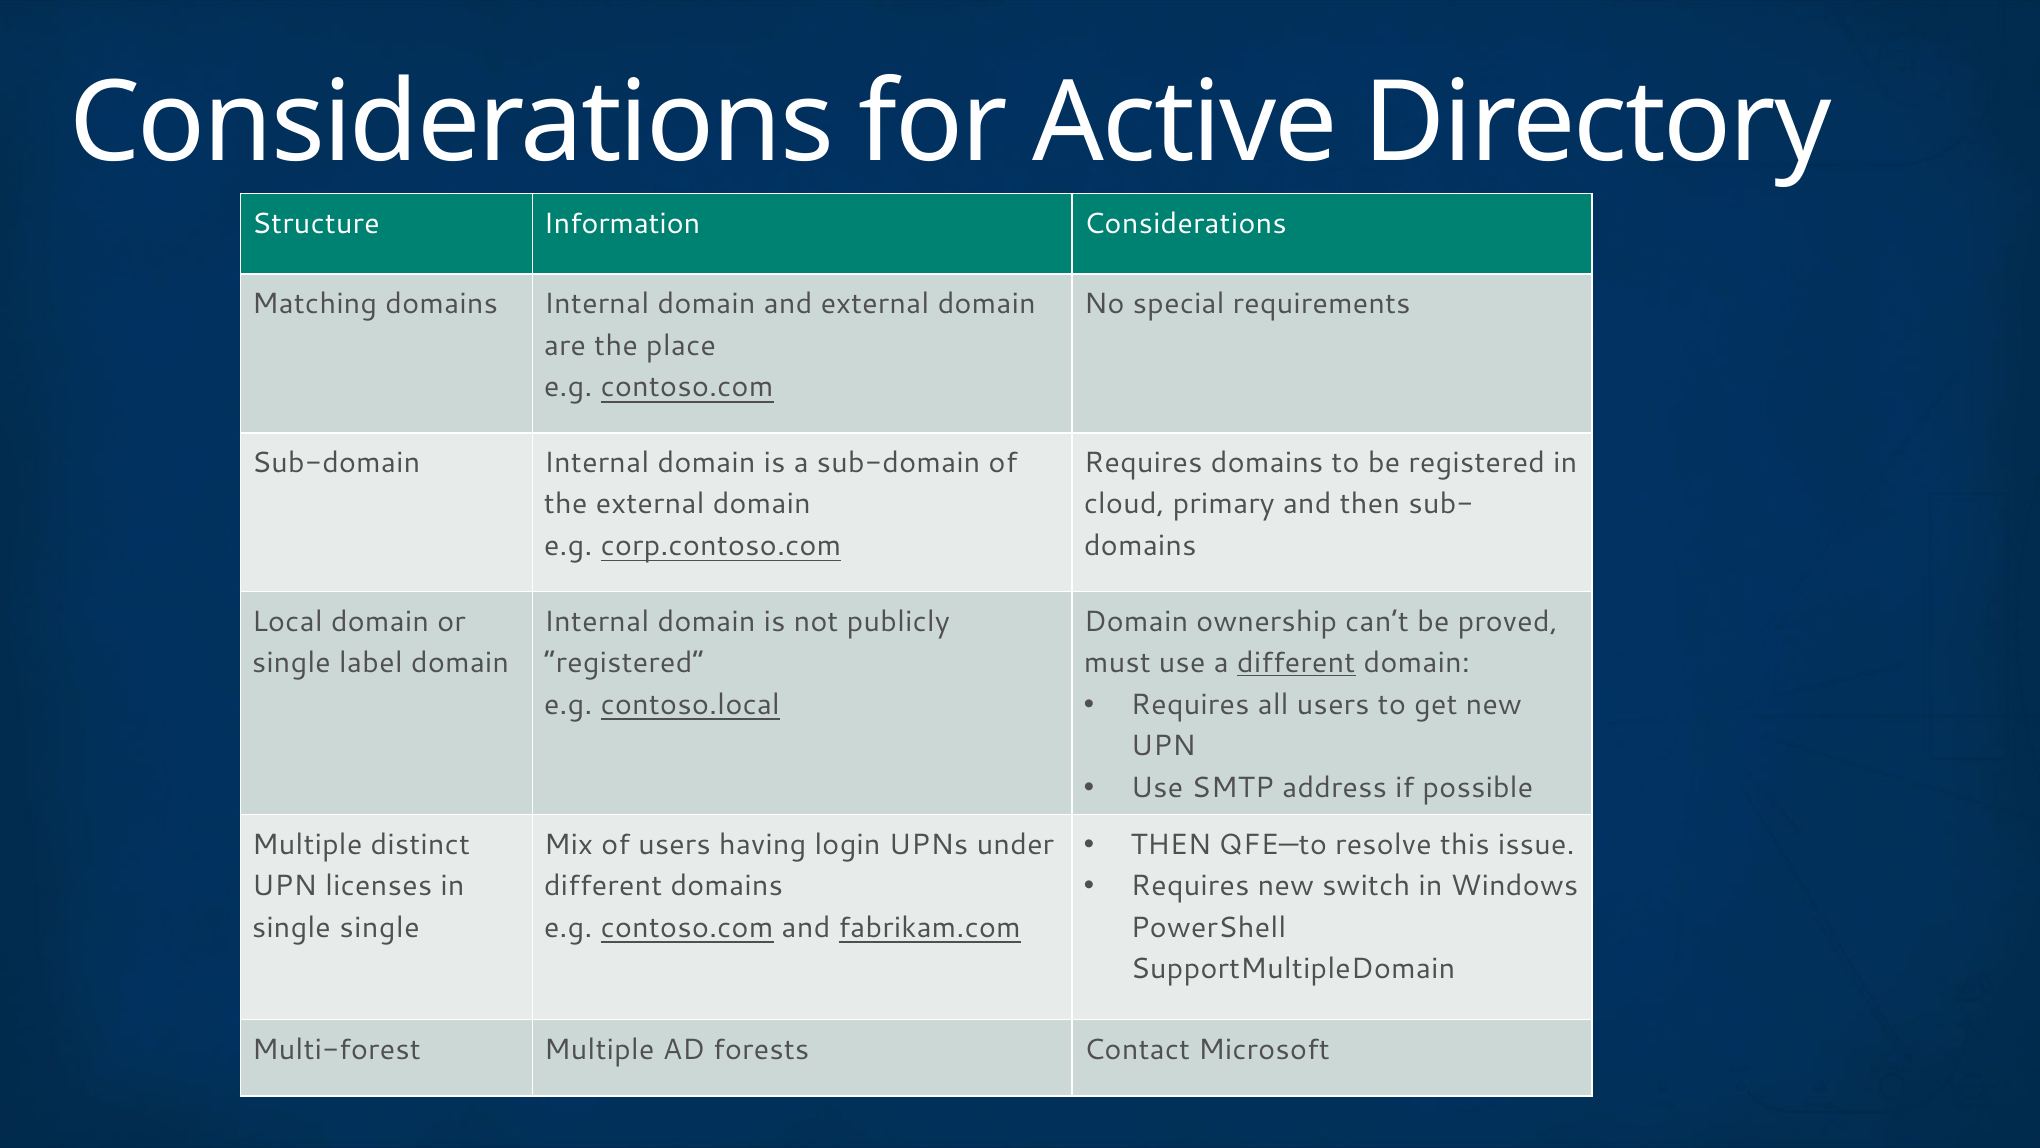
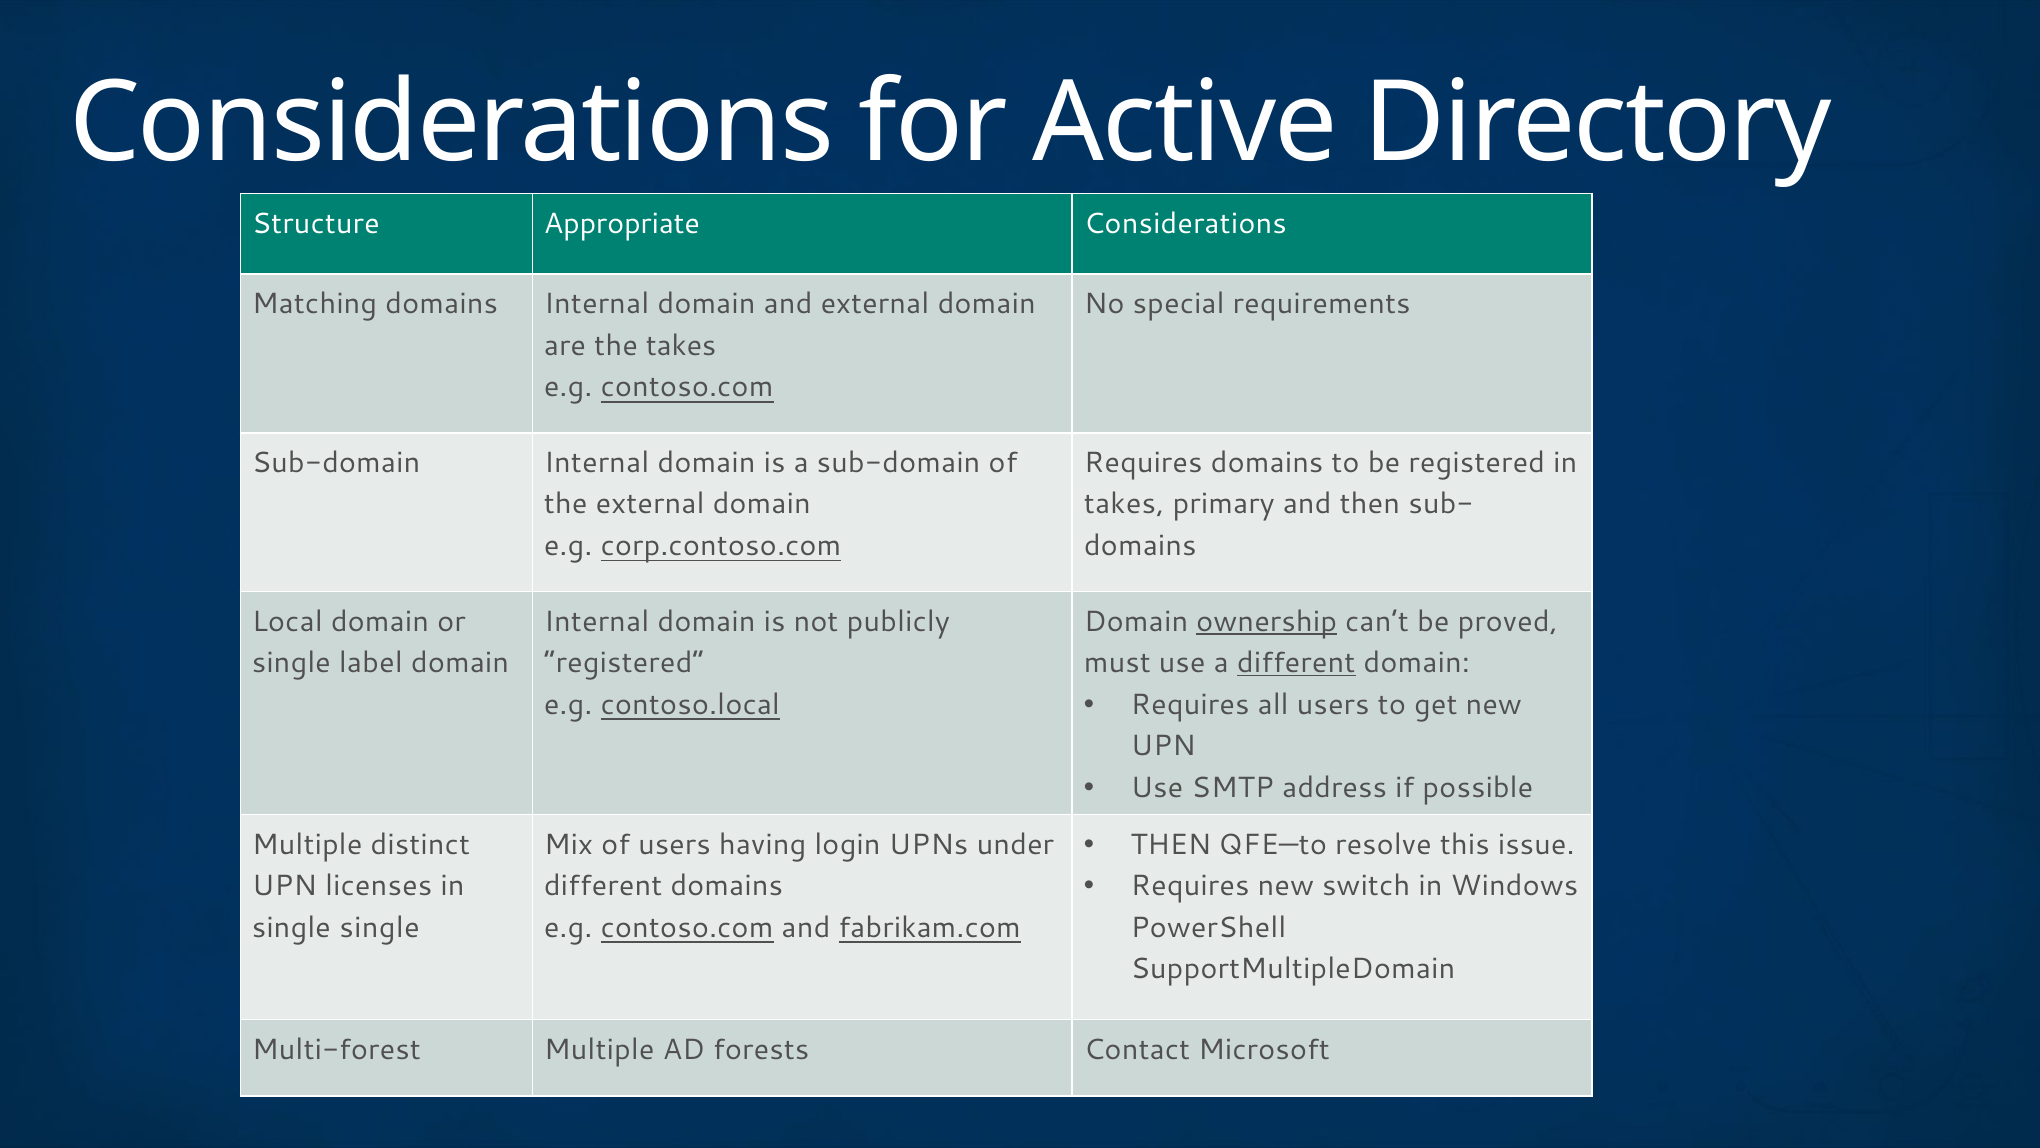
Information: Information -> Appropriate (622, 223)
the place: place -> takes (681, 345)
cloud: cloud -> takes (1124, 504)
ownership underline: none -> present (1267, 621)
